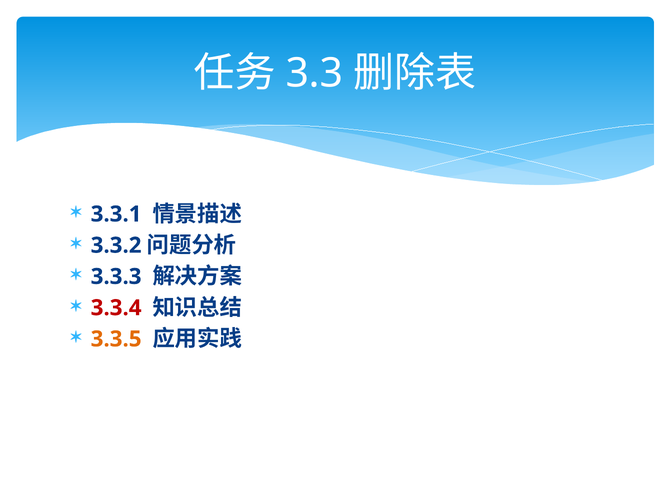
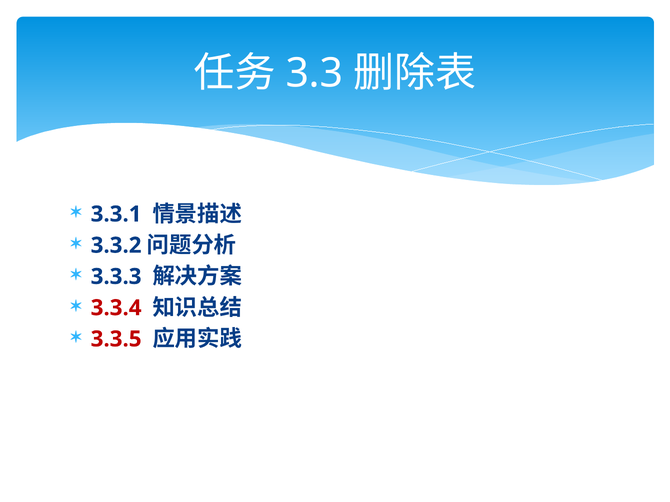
3.3.5 colour: orange -> red (116, 339)
